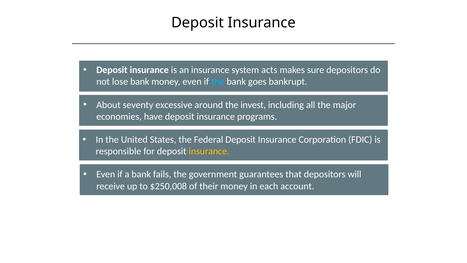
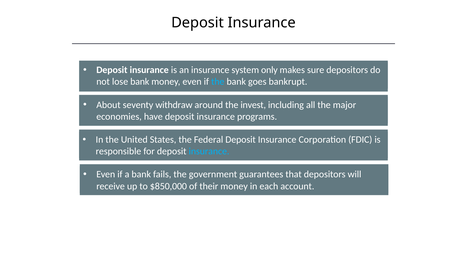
acts: acts -> only (269, 70)
excessive: excessive -> withdraw (174, 105)
insurance colour: yellow -> light blue (209, 151)
$250,008: $250,008 -> $850,000 (168, 186)
